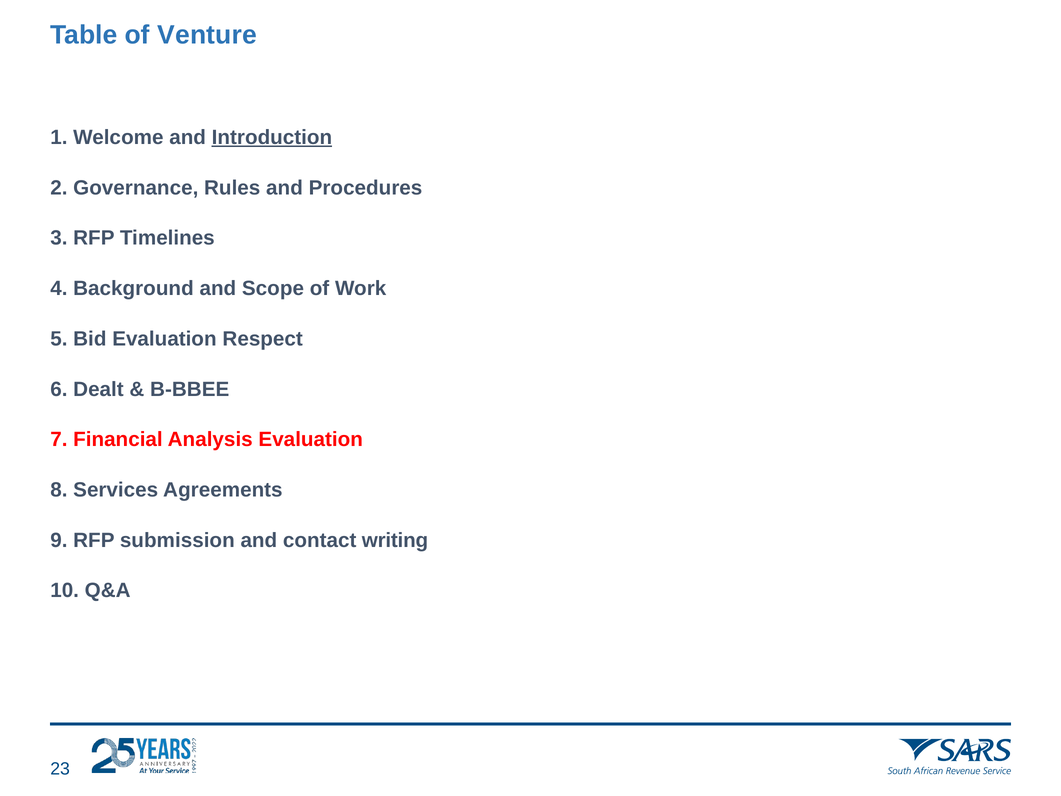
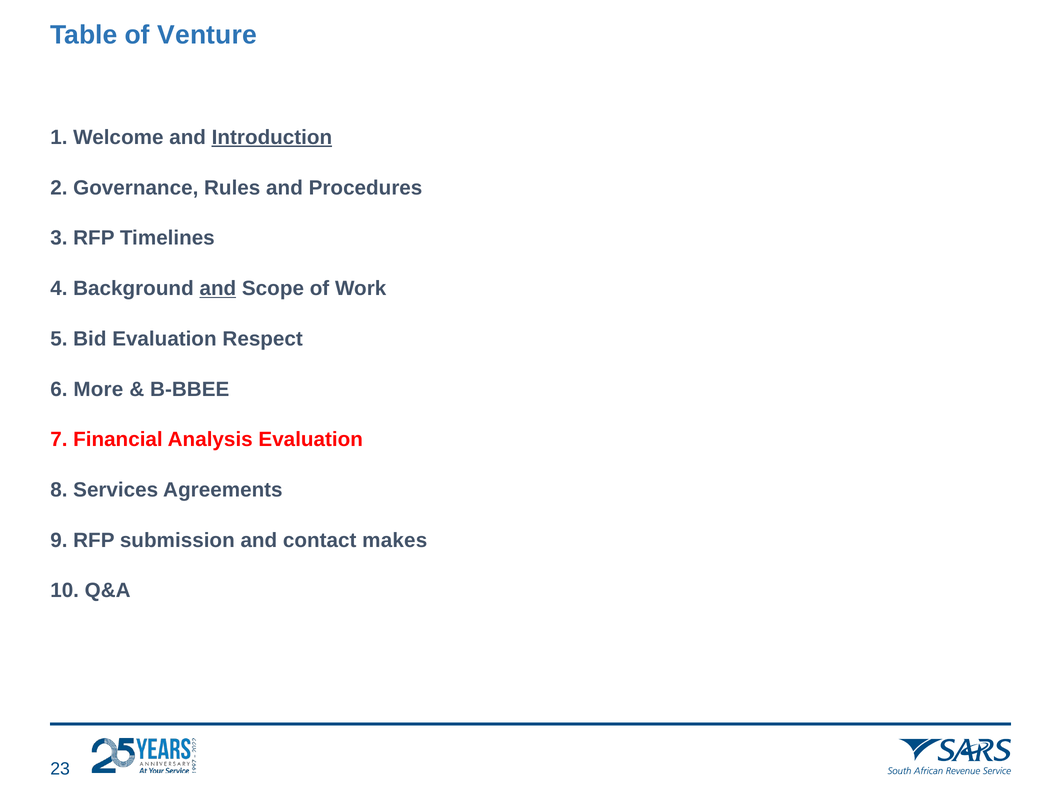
and underline: none -> present (218, 288)
Dealt: Dealt -> More (98, 389)
writing: writing -> makes (395, 540)
